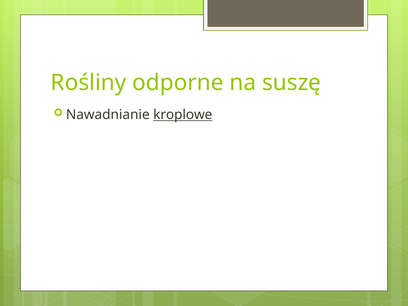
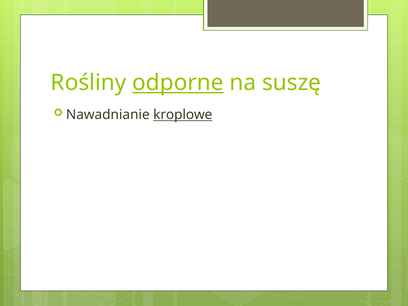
odporne underline: none -> present (178, 83)
